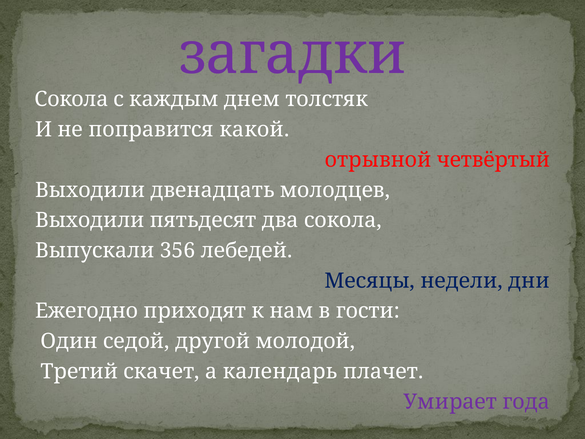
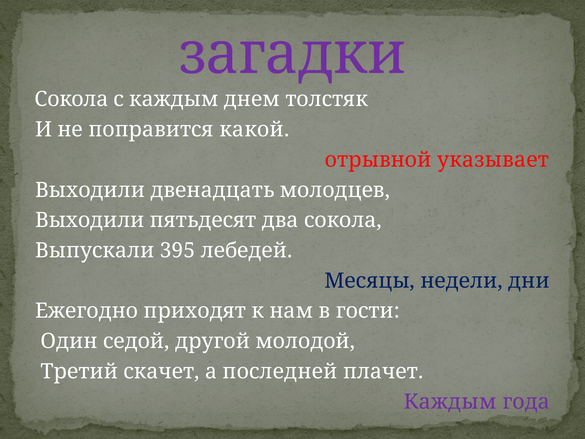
четвёртый: четвёртый -> указывает (493, 160)
356: 356 -> 395 (177, 250)
календарь: календарь -> последней (280, 371)
Умирает: Умирает -> Каждым (450, 401)
